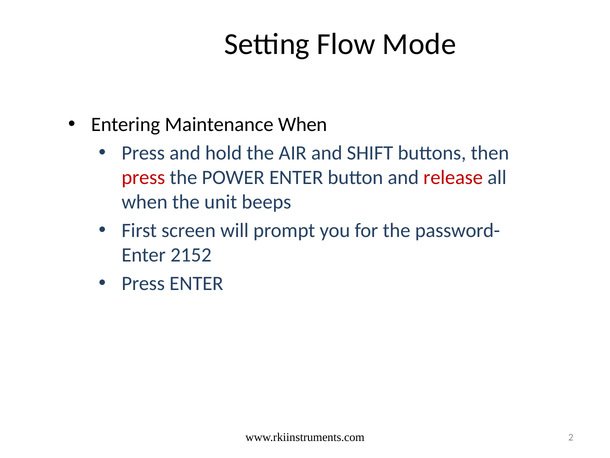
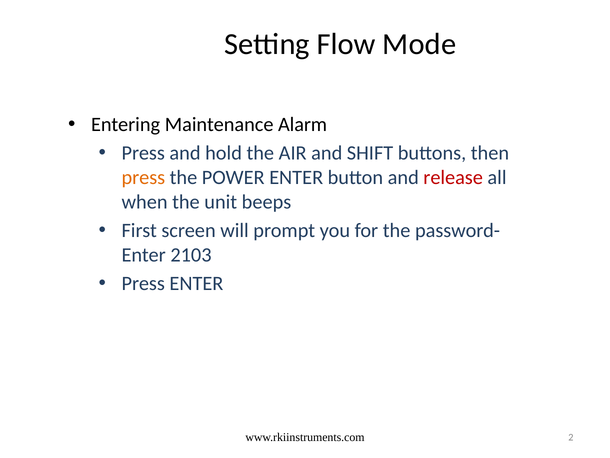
Maintenance When: When -> Alarm (303, 125)
press colour: red -> orange (143, 177)
2152: 2152 -> 2103 (191, 255)
